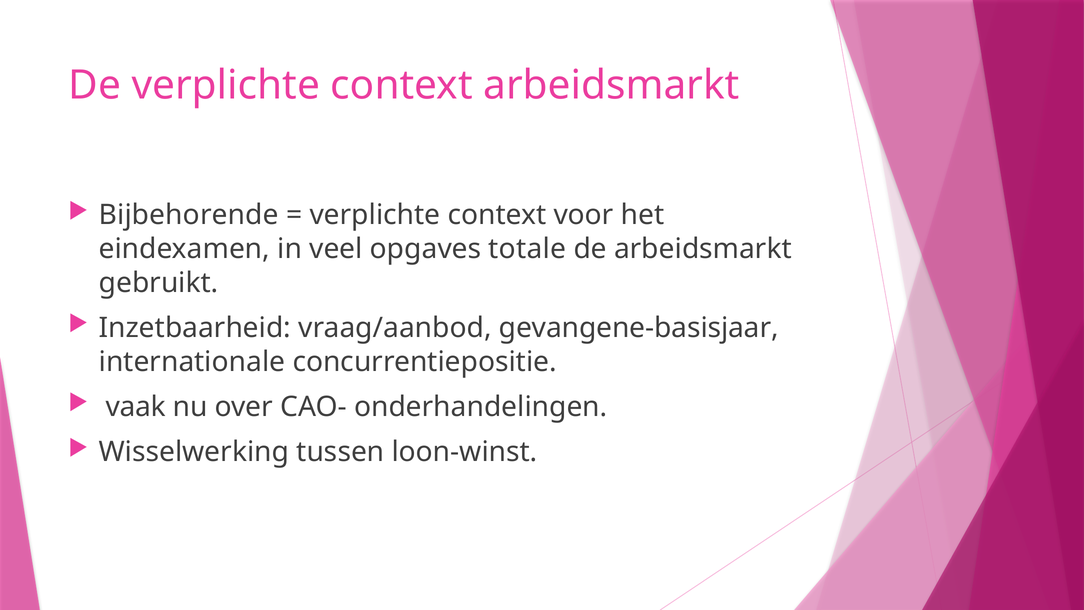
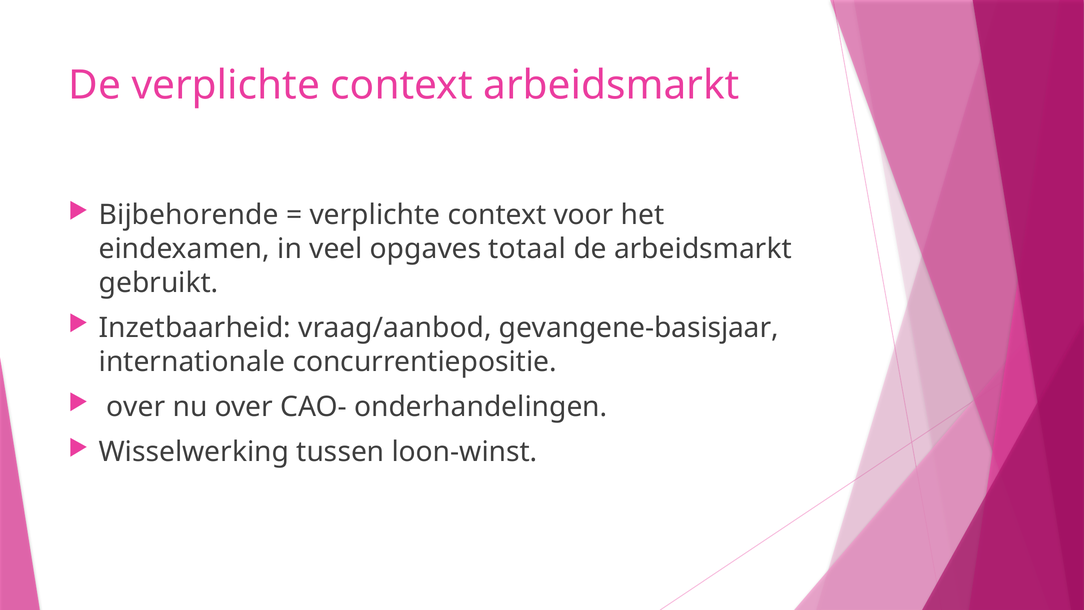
totale: totale -> totaal (527, 249)
vaak: vaak -> over (136, 407)
